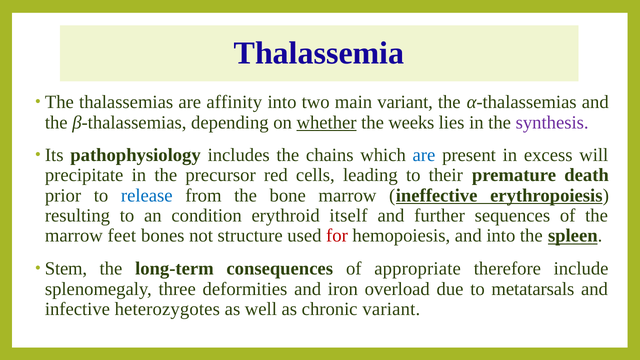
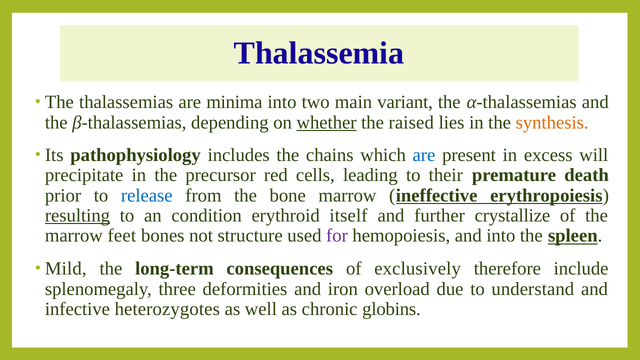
affinity: affinity -> minima (234, 102)
weeks: weeks -> raised (411, 122)
synthesis colour: purple -> orange (552, 122)
resulting underline: none -> present (77, 216)
sequences: sequences -> crystallize (512, 216)
for colour: red -> purple (337, 236)
Stem: Stem -> Mild (66, 269)
appropriate: appropriate -> exclusively (418, 269)
metatarsals: metatarsals -> understand (533, 289)
chronic variant: variant -> globins (391, 309)
